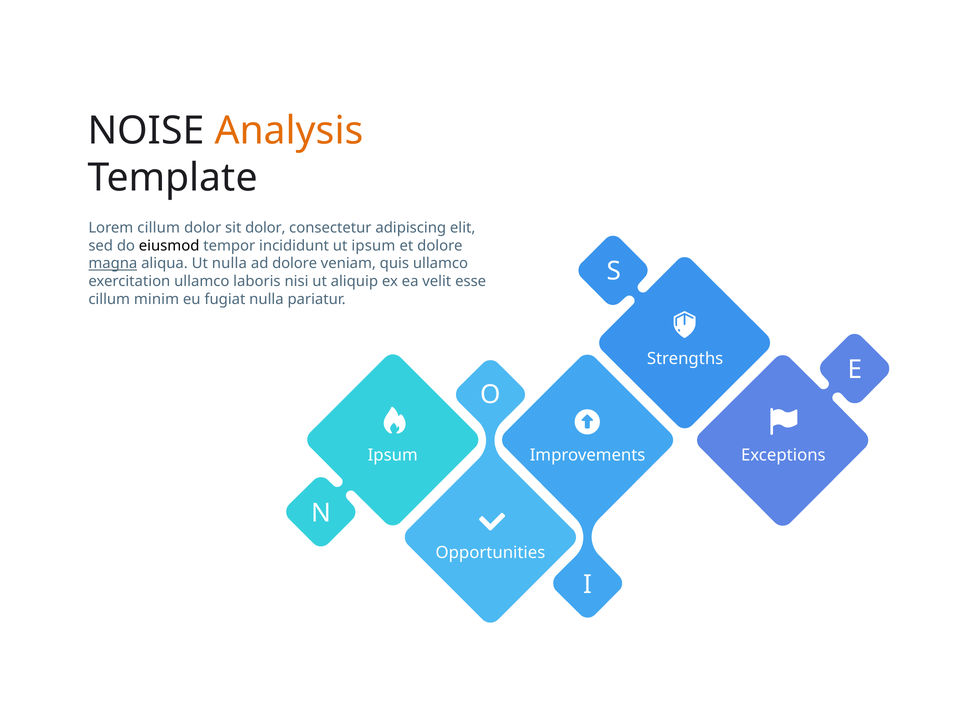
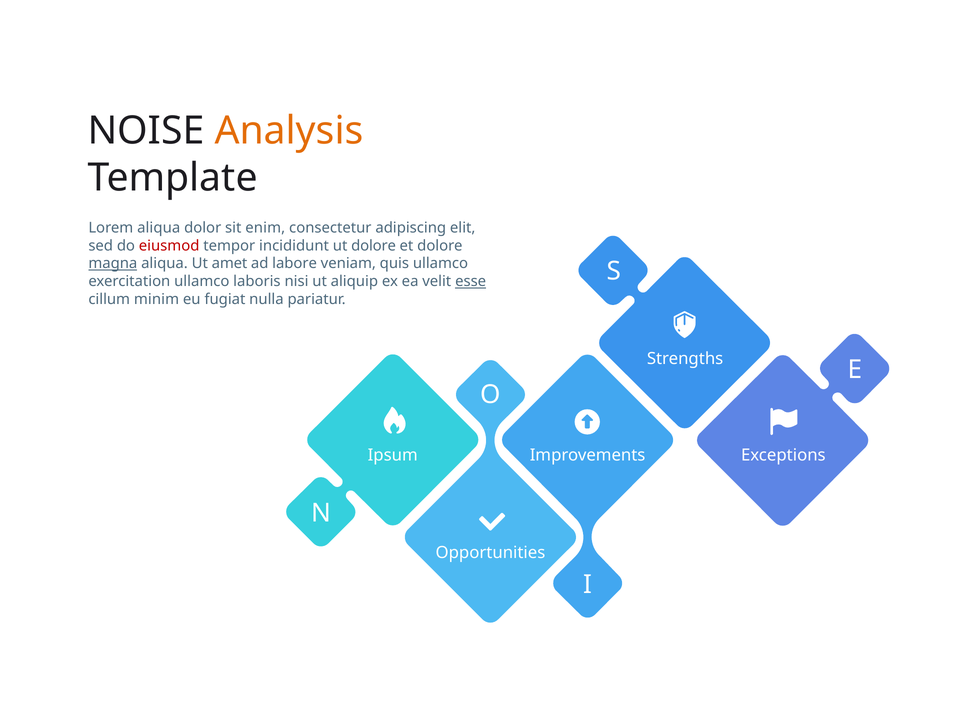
Lorem cillum: cillum -> aliqua (159, 228)
sit dolor: dolor -> enim (265, 228)
eiusmod colour: black -> red (169, 246)
ut ipsum: ipsum -> dolore (374, 246)
Ut nulla: nulla -> amet (230, 264)
ad dolore: dolore -> labore (295, 264)
esse underline: none -> present (471, 282)
